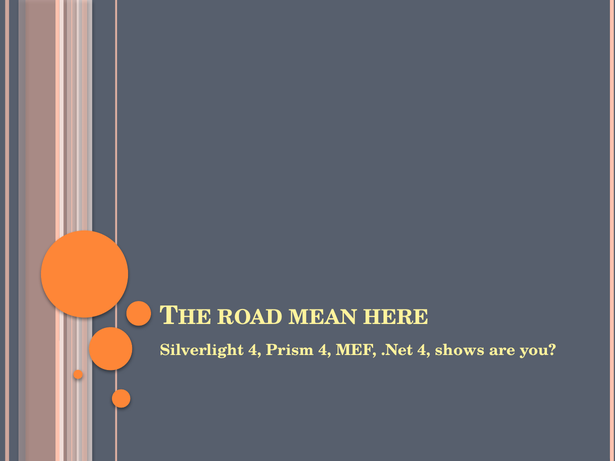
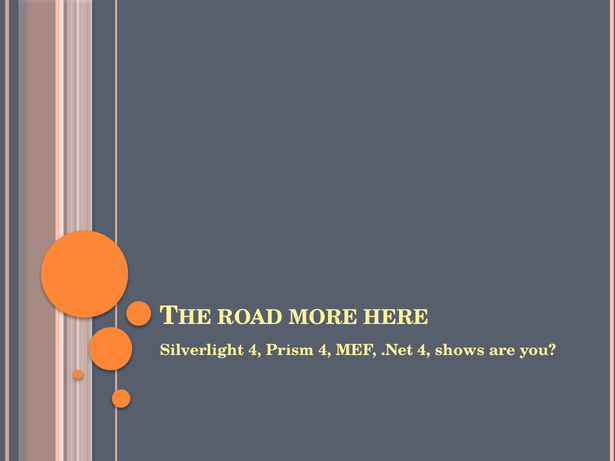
MEAN: MEAN -> MORE (323, 318)
